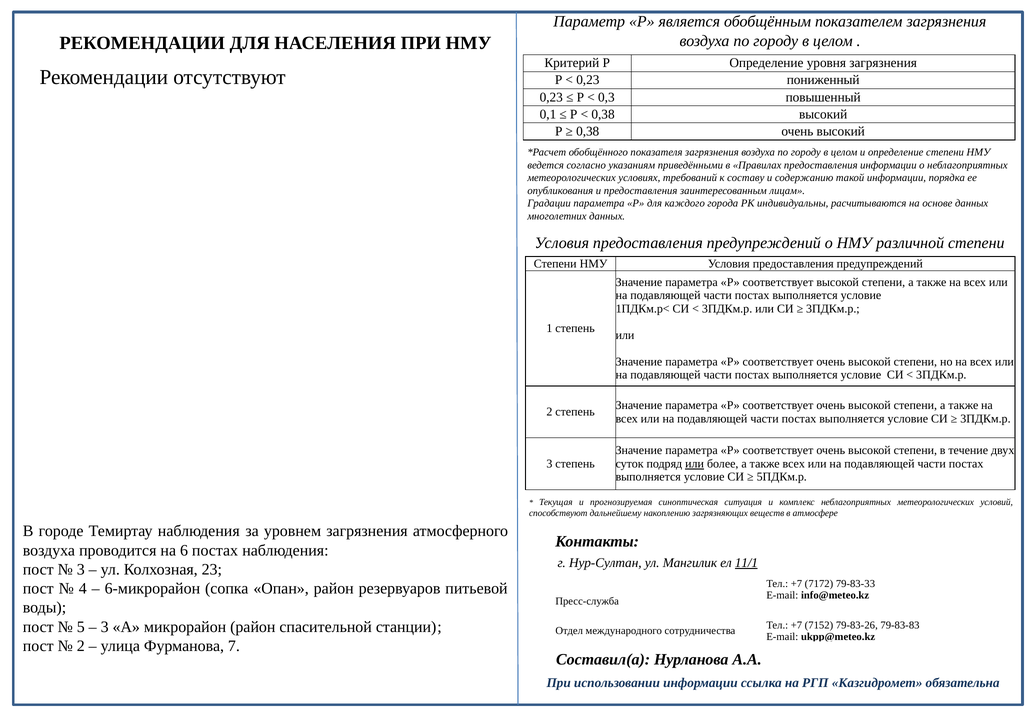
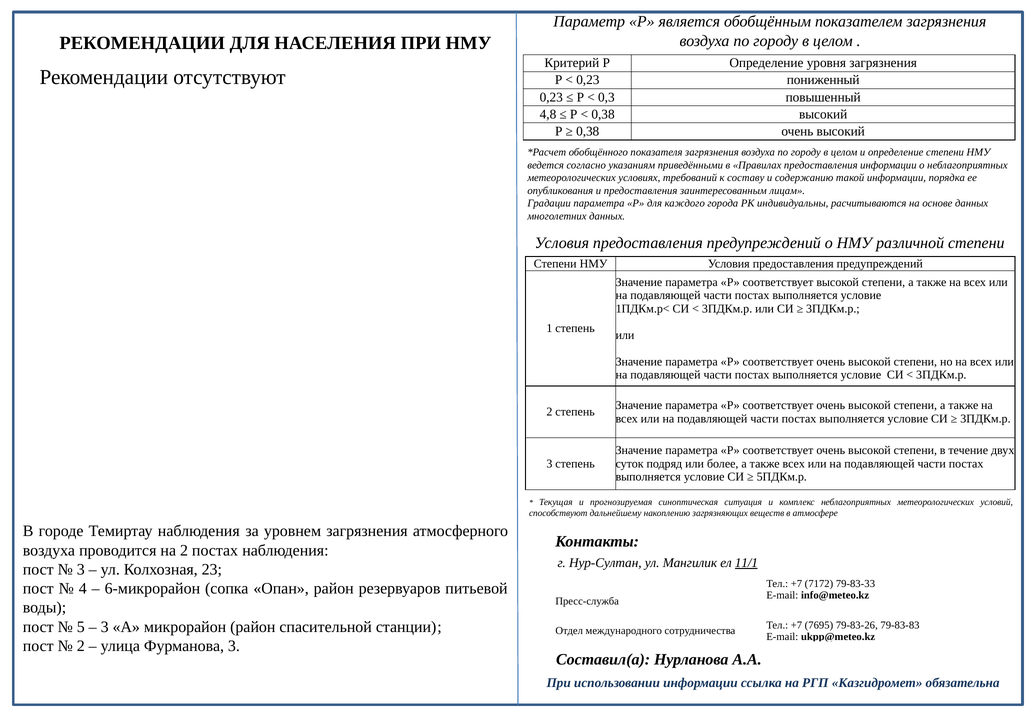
0,1: 0,1 -> 4,8 (548, 114)
или underline: present -> none (695, 464)
на 6: 6 -> 2 (184, 550)
7152: 7152 -> 7695 (819, 625)
Фурманова 7: 7 -> 3 (234, 646)
